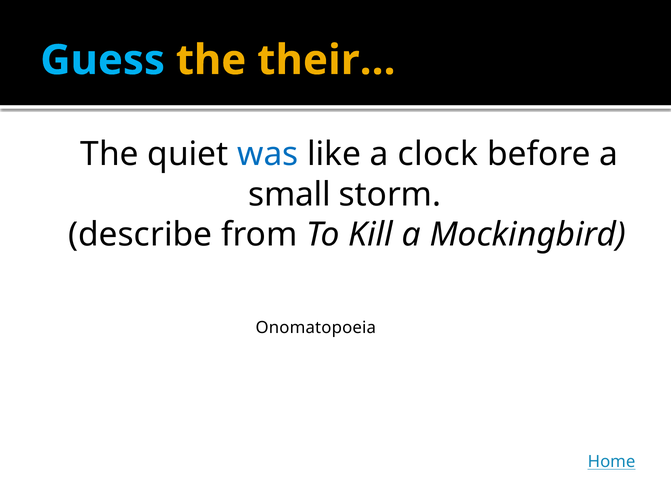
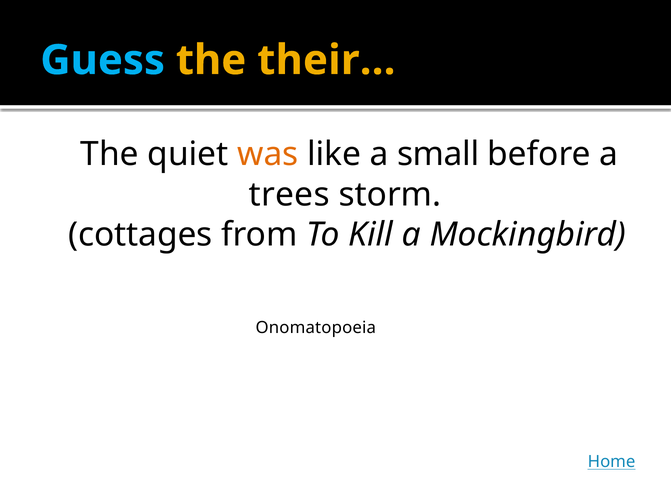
was colour: blue -> orange (268, 154)
clock: clock -> small (438, 154)
small: small -> trees (289, 195)
describe: describe -> cottages (140, 235)
